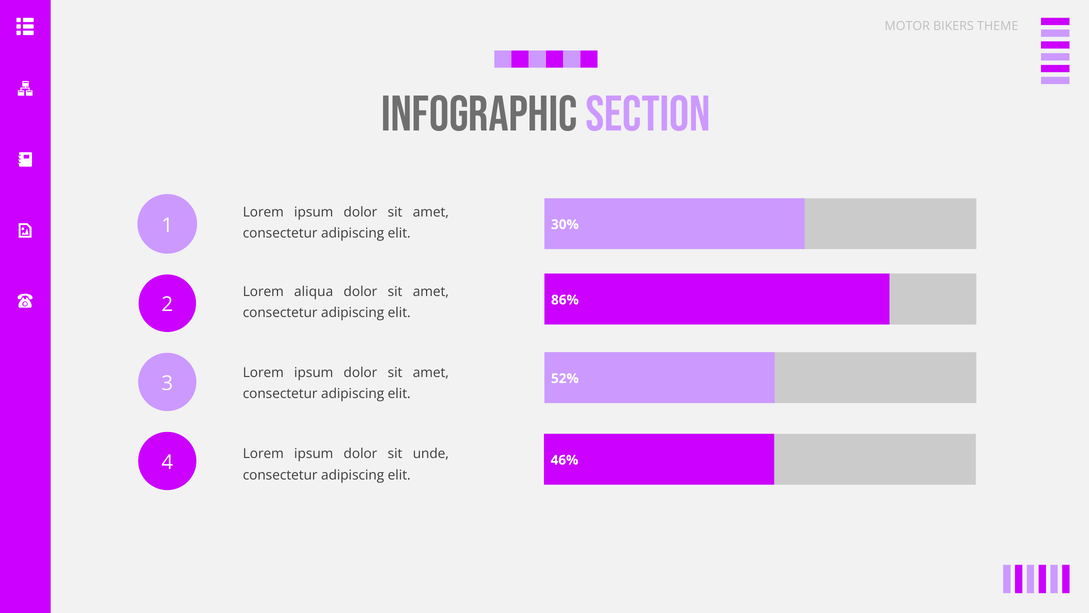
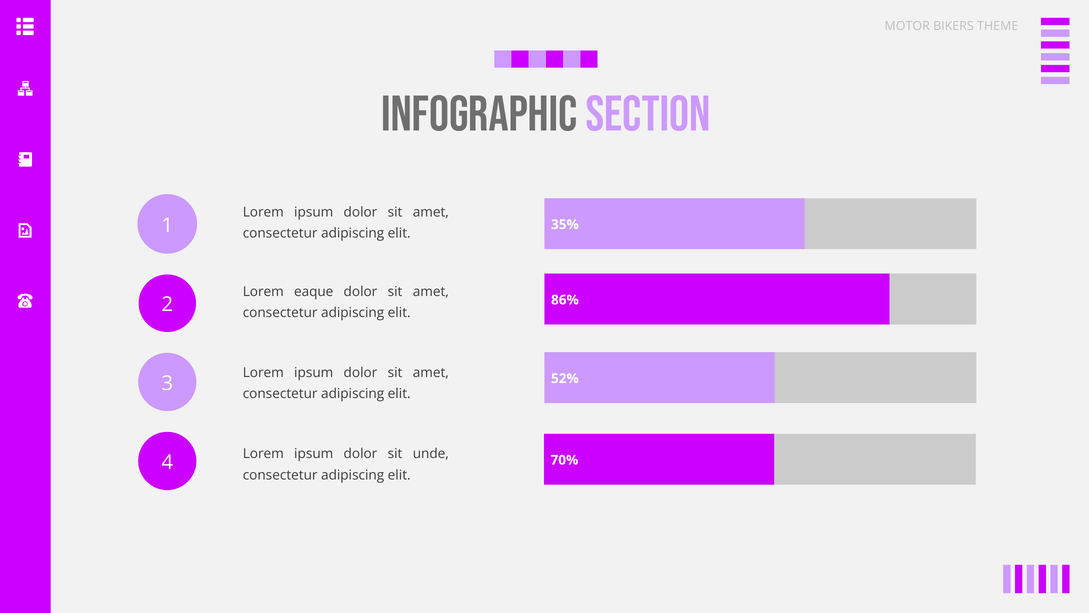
30%: 30% -> 35% (565, 224)
aliqua: aliqua -> eaque (314, 291)
46%: 46% -> 70% (564, 460)
